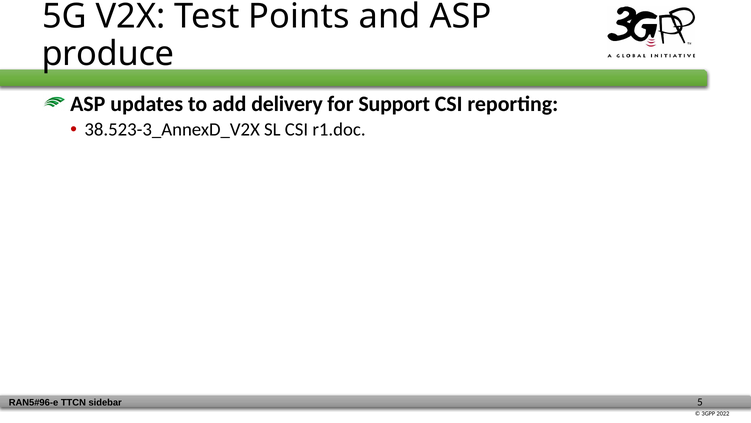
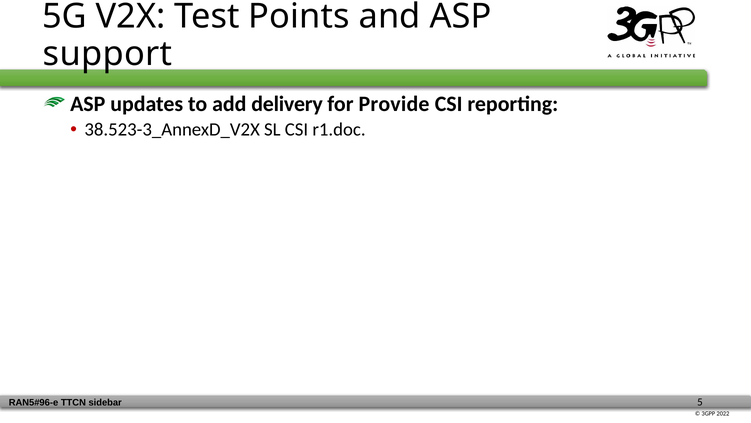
produce: produce -> support (108, 54)
Support: Support -> Provide (394, 104)
